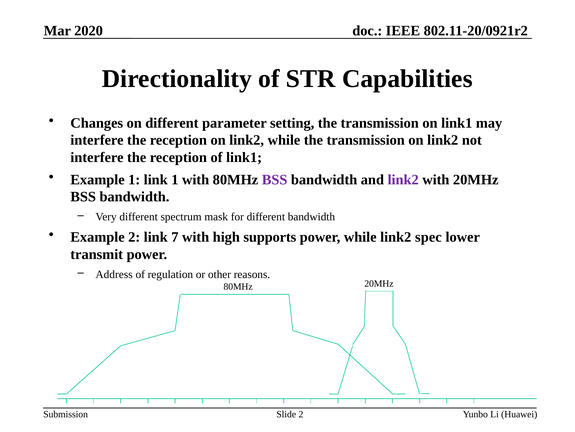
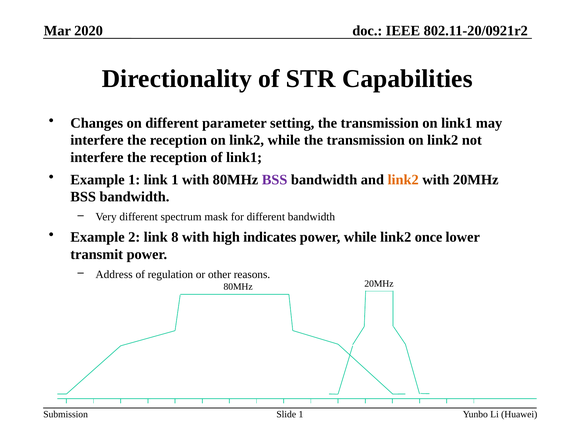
link2 colour: purple -> orange (403, 179)
7: 7 -> 8 (175, 237)
supports: supports -> indicates (270, 237)
spec: spec -> once (429, 237)
Slide 2: 2 -> 1 (301, 414)
